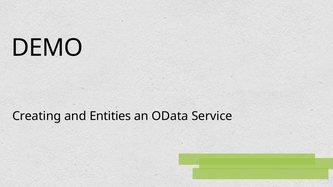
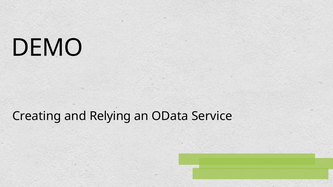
Entities: Entities -> Relying (110, 116)
